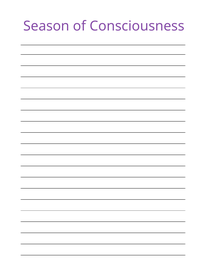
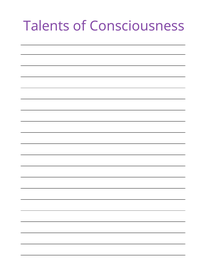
Season: Season -> Talents (46, 26)
